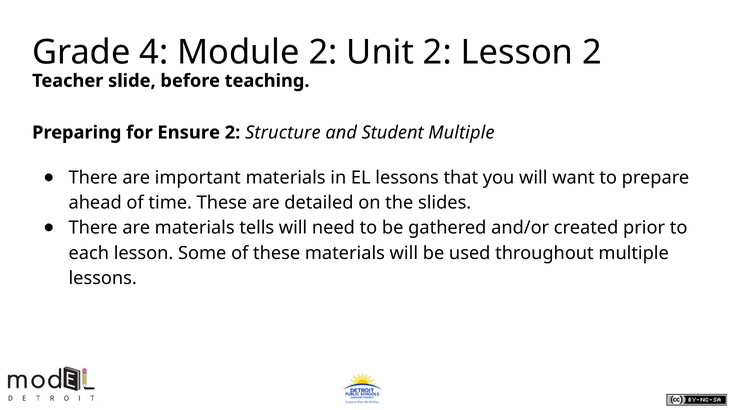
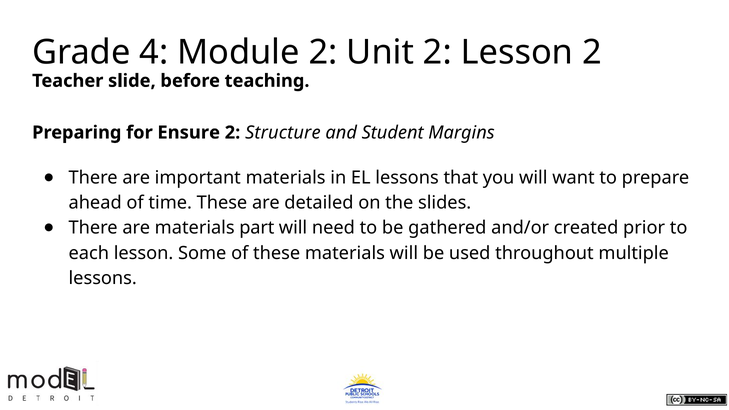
Student Multiple: Multiple -> Margins (461, 133)
tells: tells -> part (257, 228)
